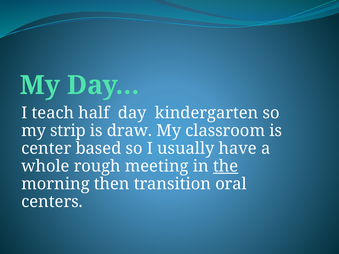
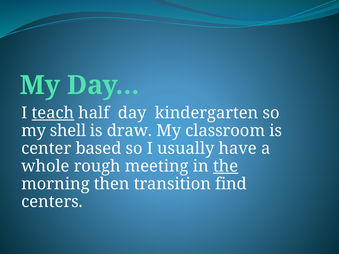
teach underline: none -> present (53, 113)
strip: strip -> shell (68, 131)
oral: oral -> find (231, 184)
